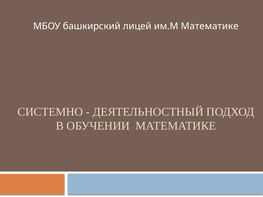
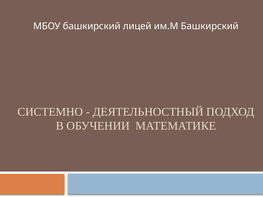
им.М Математике: Математике -> Башкирский (210, 26)
